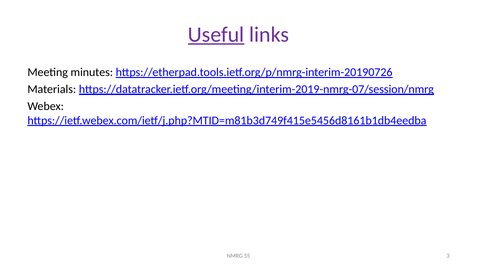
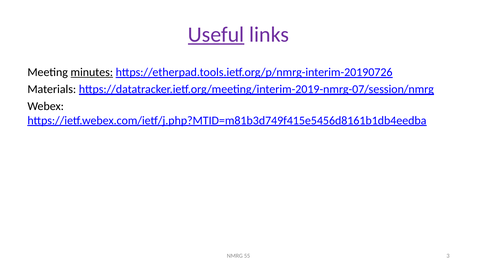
minutes underline: none -> present (92, 72)
